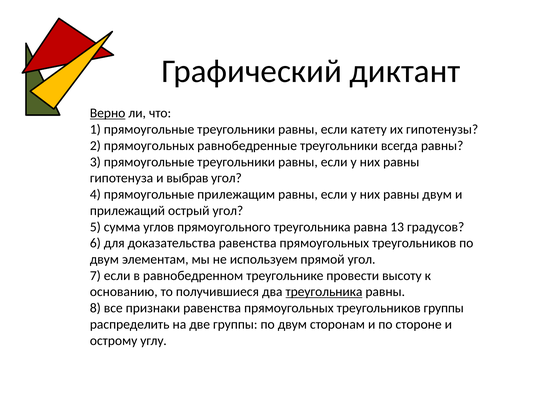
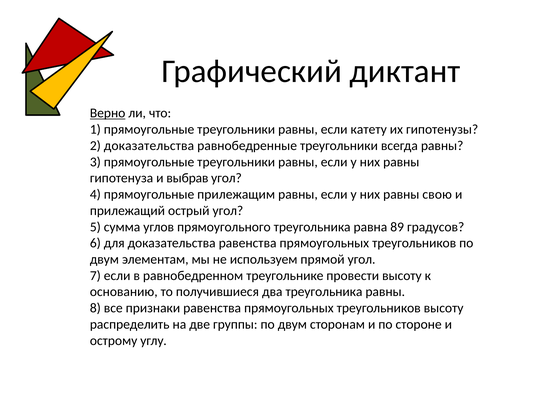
2 прямоугольных: прямоугольных -> доказательства (149, 146)
равны двум: двум -> свою (437, 194)
13: 13 -> 89 (397, 227)
треугольника underline: present -> none (324, 292)
треугольников группы: группы -> высоту (444, 308)
